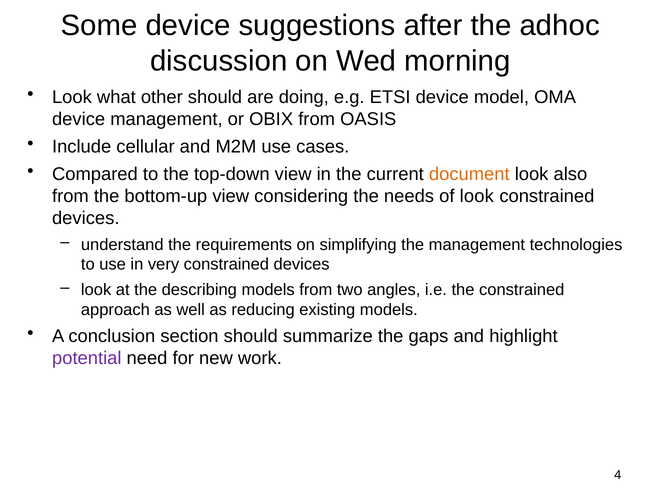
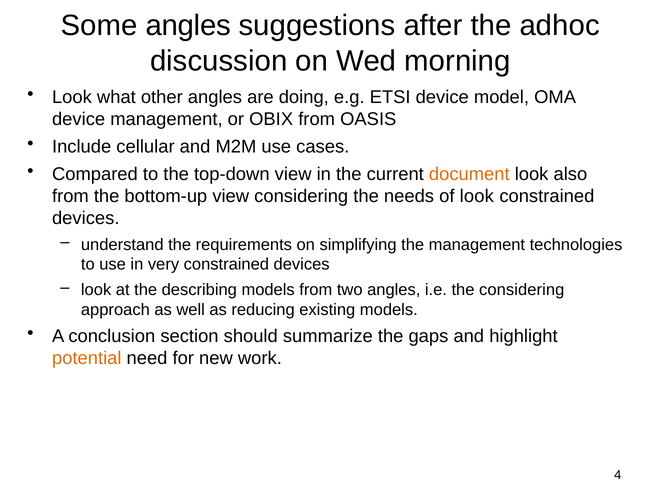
Some device: device -> angles (188, 26)
other should: should -> angles (215, 97)
the constrained: constrained -> considering (522, 290)
potential colour: purple -> orange (87, 358)
